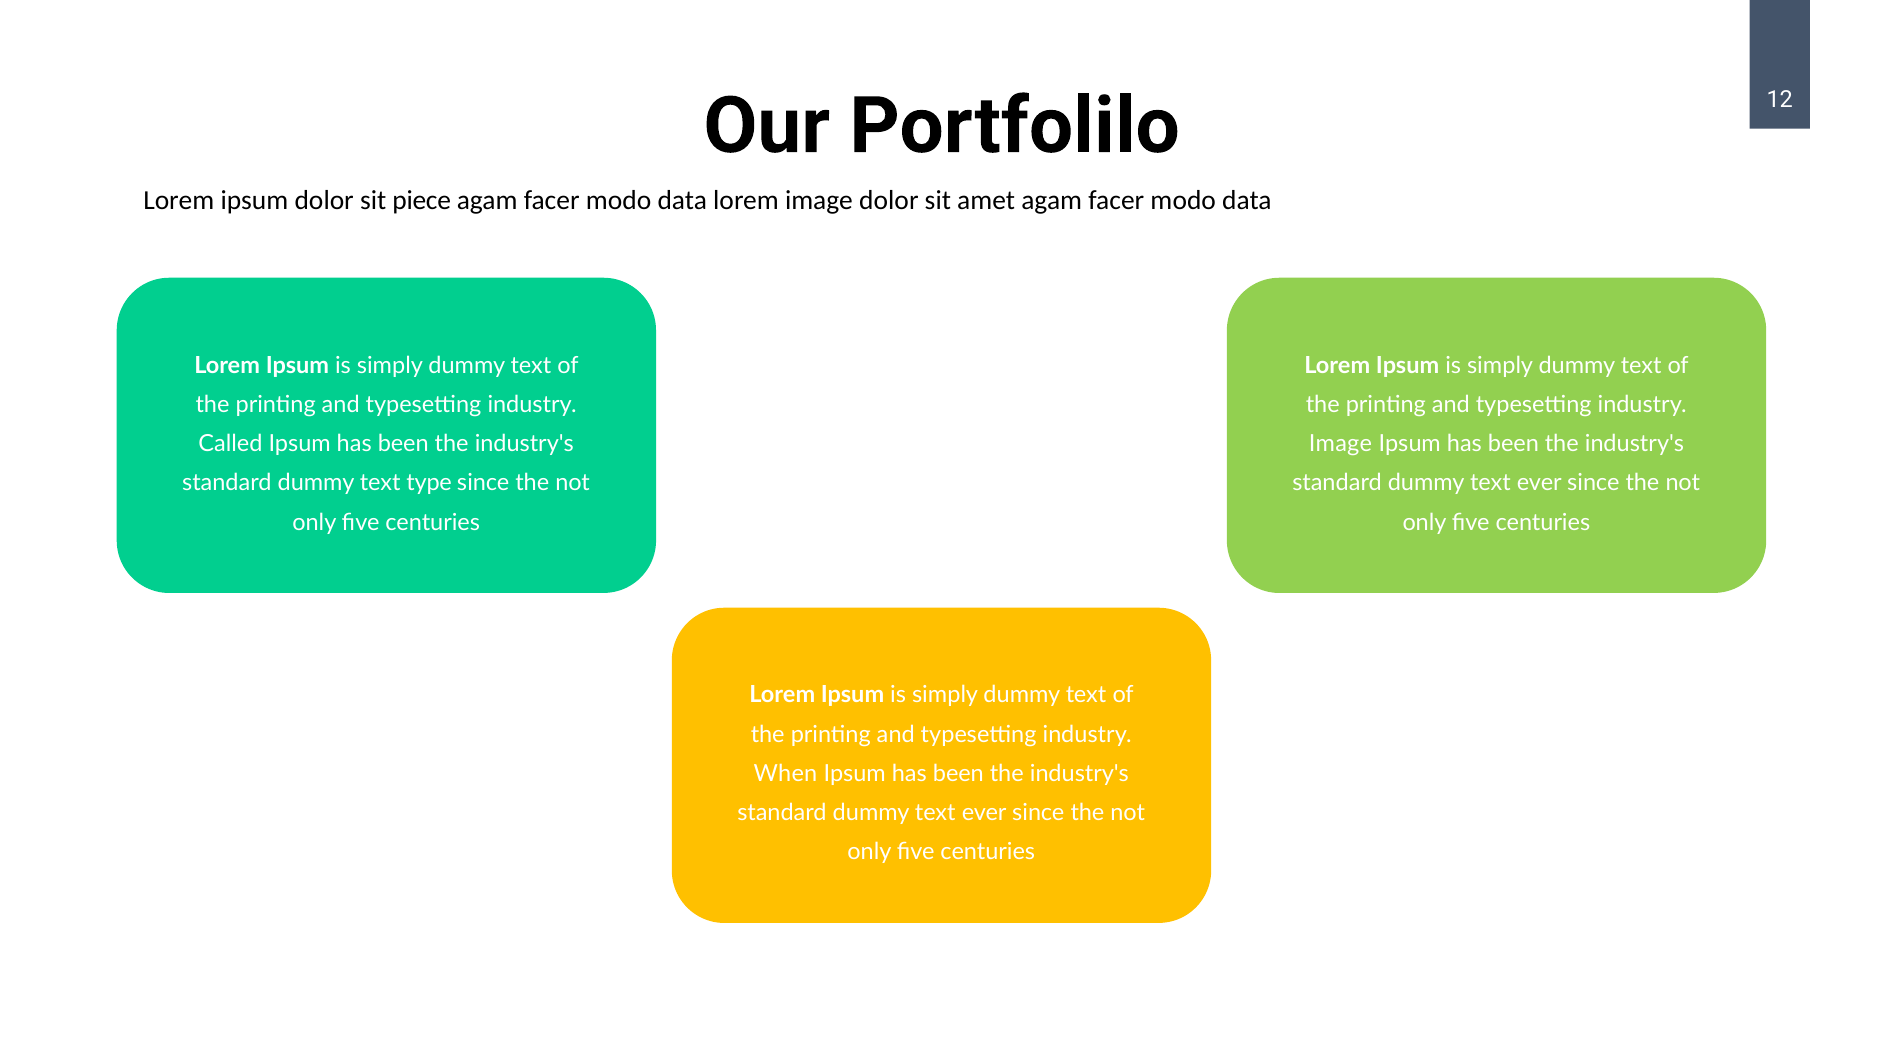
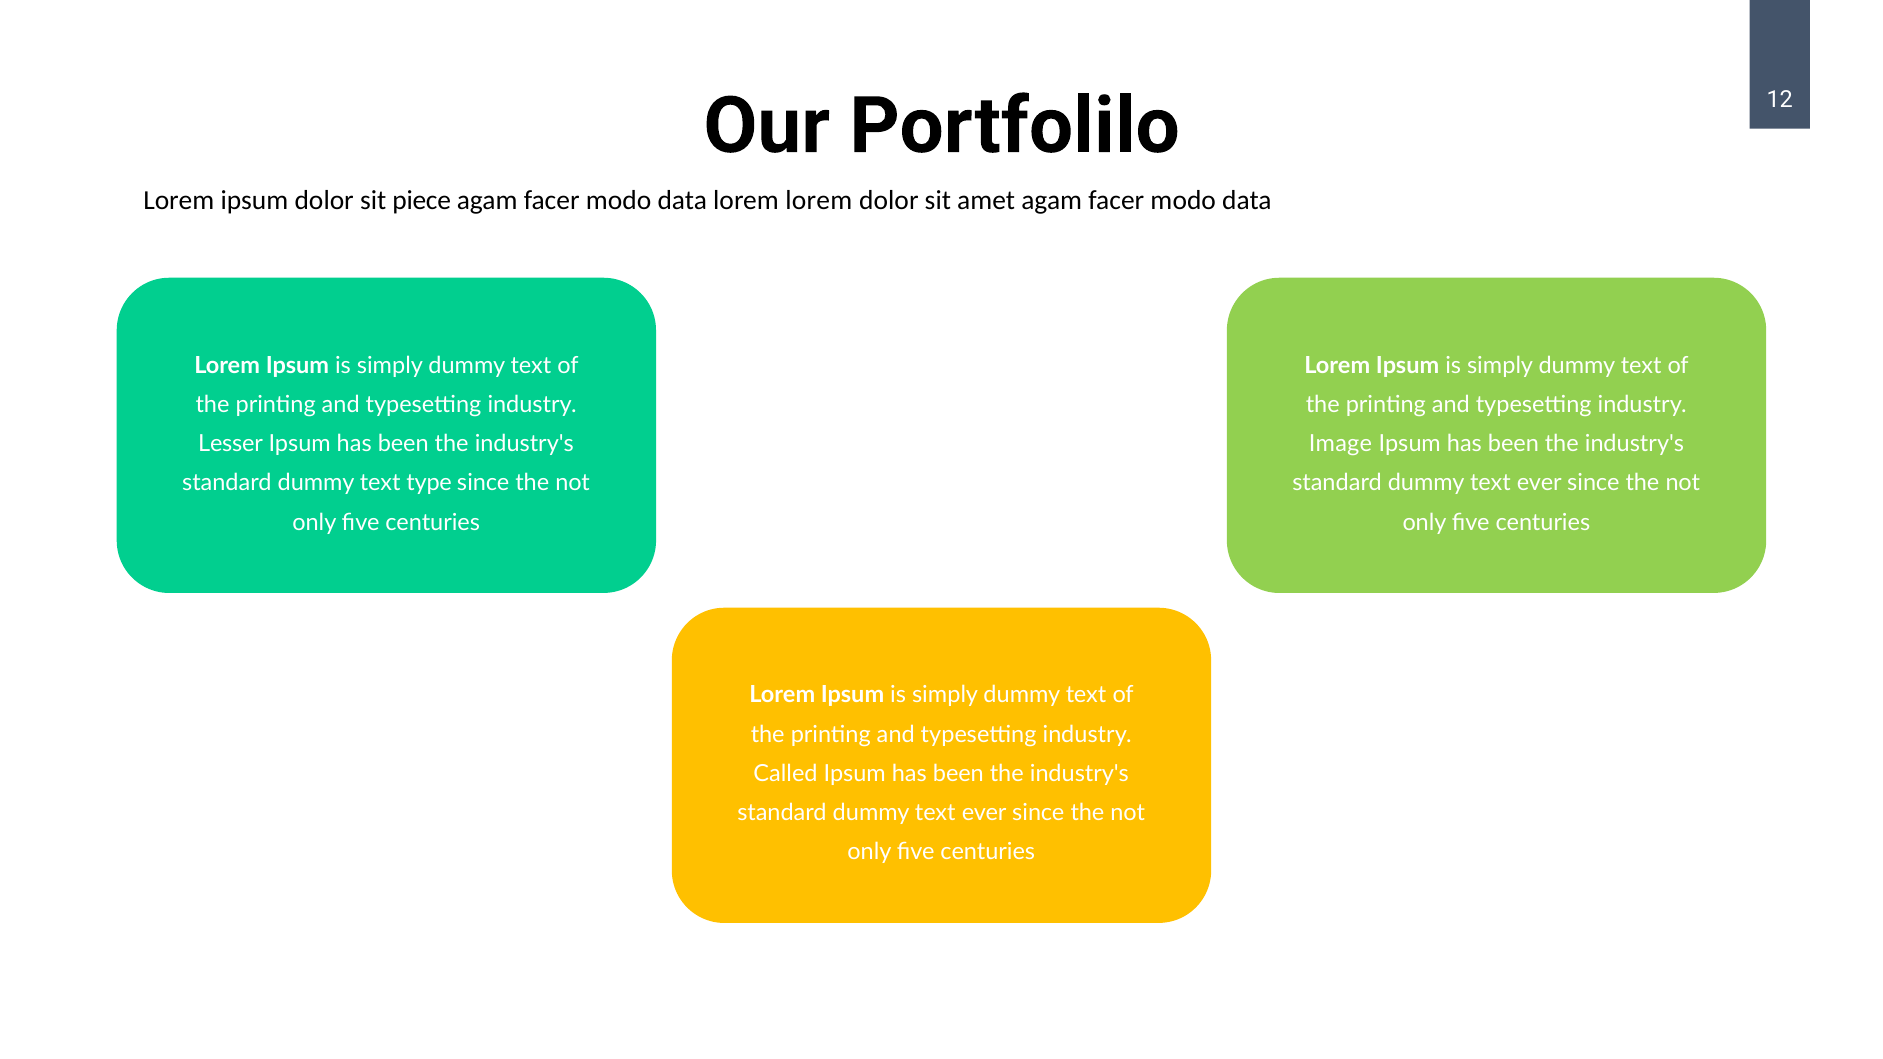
lorem image: image -> lorem (819, 201)
Called: Called -> Lesser (231, 444)
When: When -> Called (786, 774)
